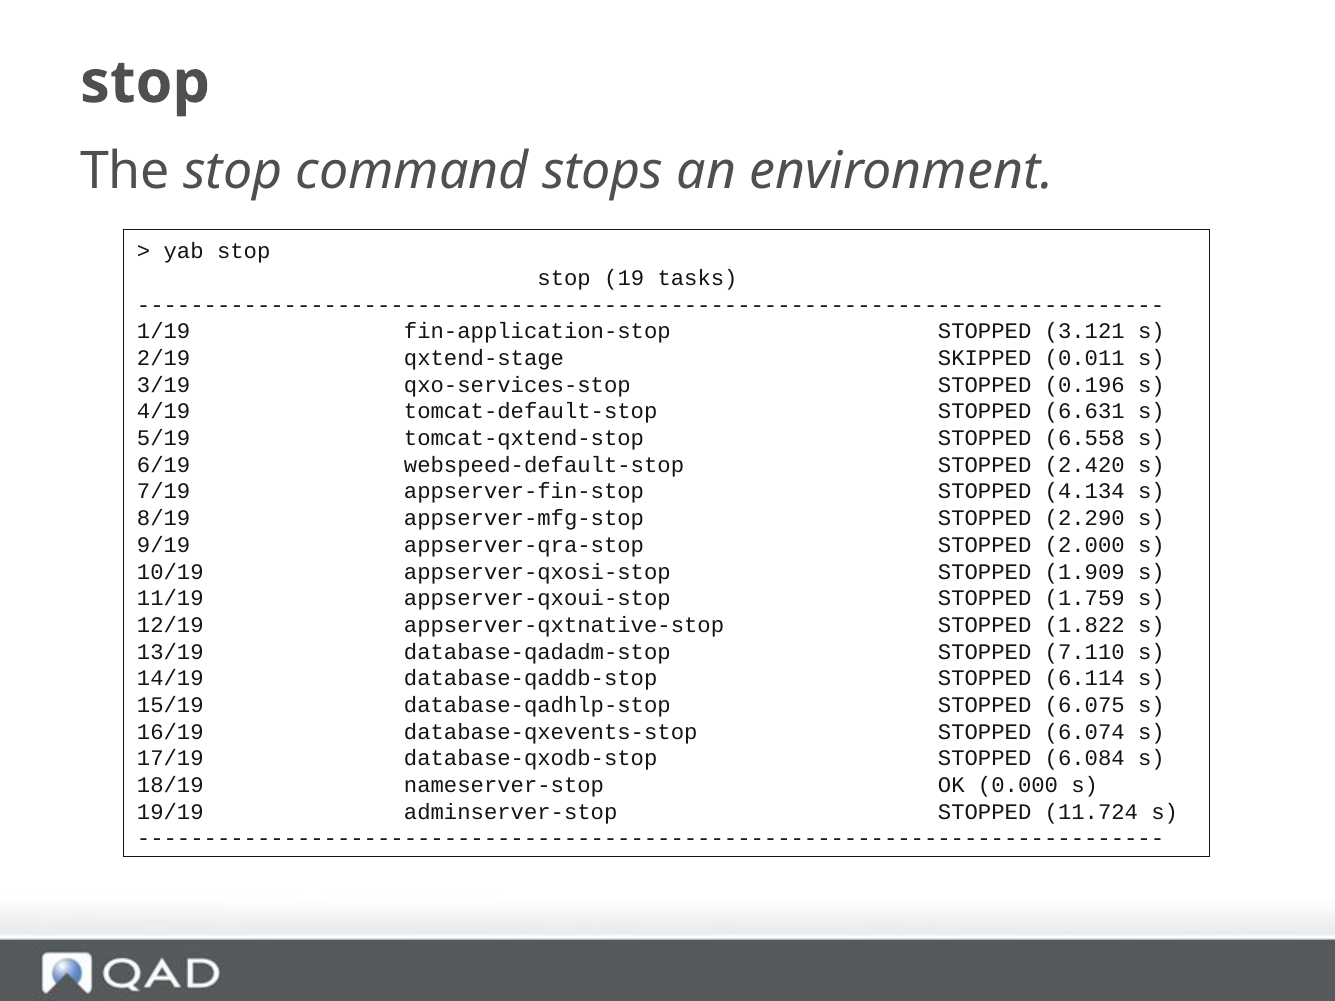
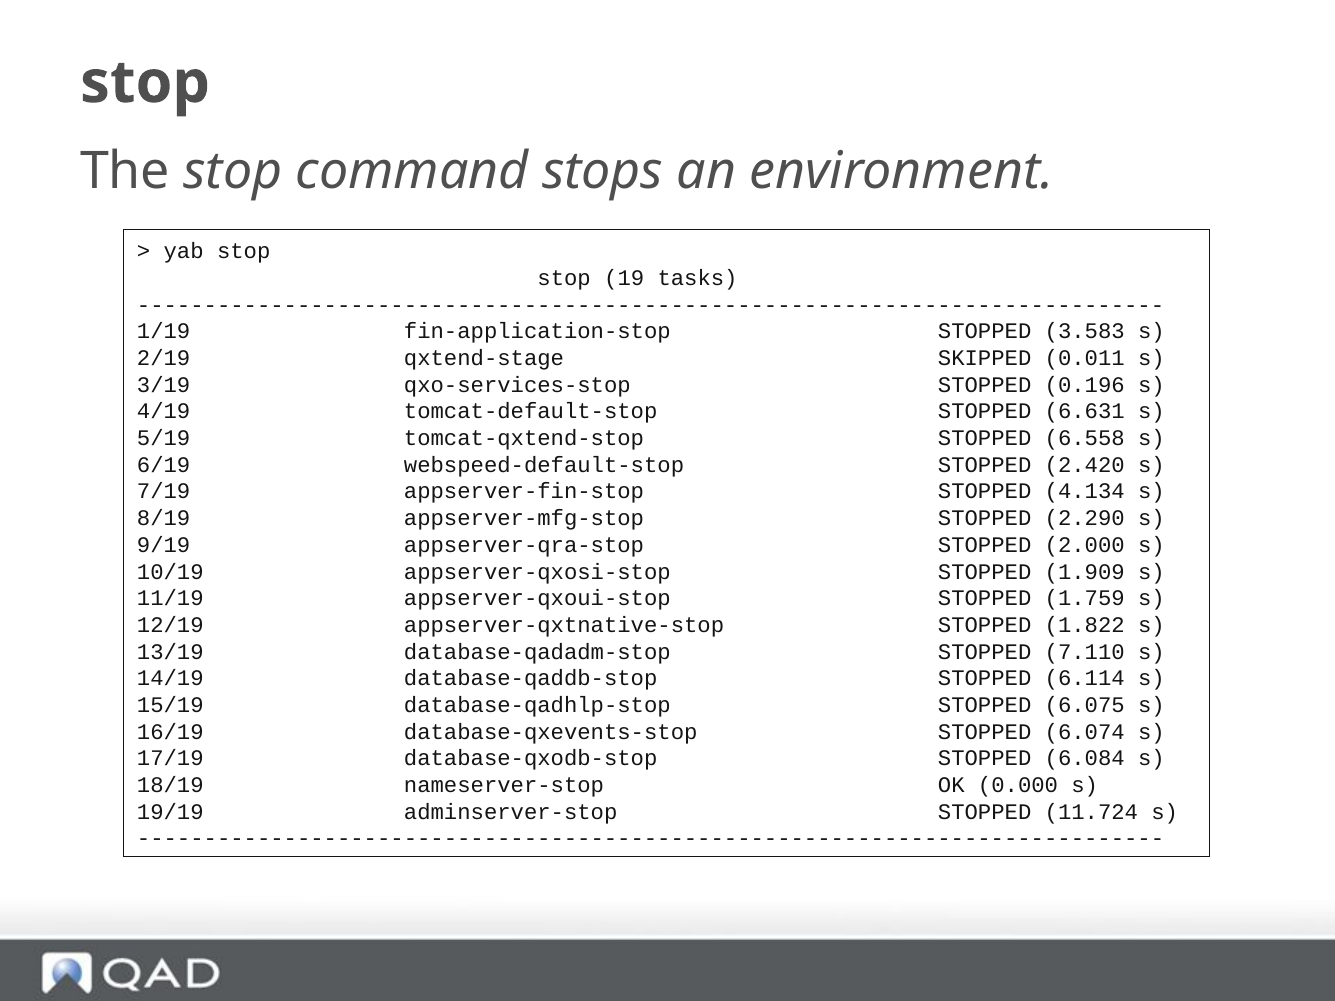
3.121: 3.121 -> 3.583 (1085, 332)
